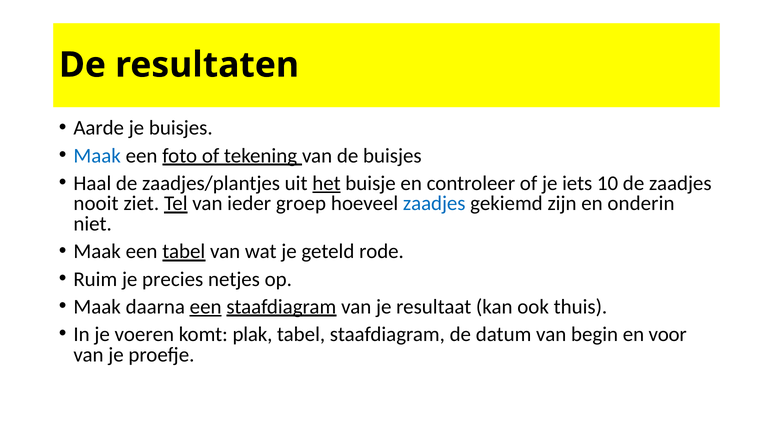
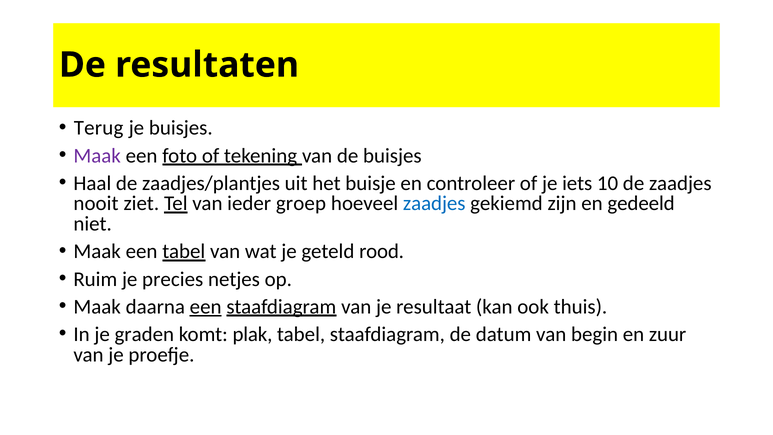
Aarde: Aarde -> Terug (99, 128)
Maak colour: blue -> purple (97, 156)
het underline: present -> none (327, 183)
onderin: onderin -> gedeeld (641, 203)
rode: rode -> rood (382, 251)
voeren: voeren -> graden (144, 334)
voor: voor -> zuur (668, 334)
